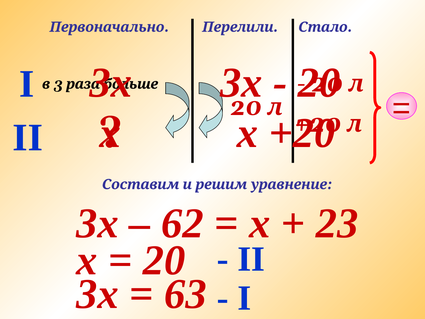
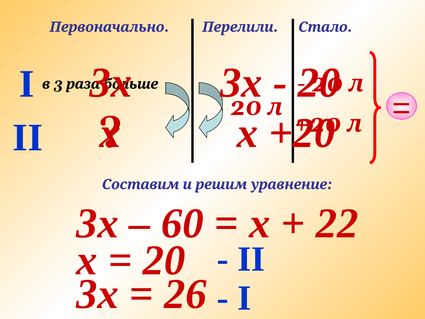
62: 62 -> 60 (182, 223)
23: 23 -> 22 (337, 223)
63: 63 -> 26 (185, 294)
